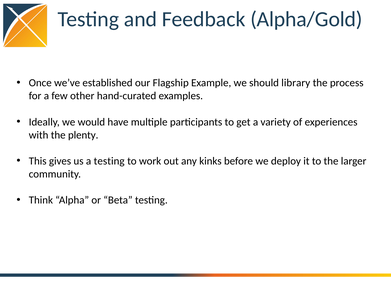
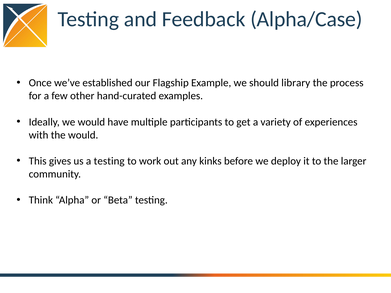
Alpha/Gold: Alpha/Gold -> Alpha/Case (306, 19)
the plenty: plenty -> would (83, 135)
